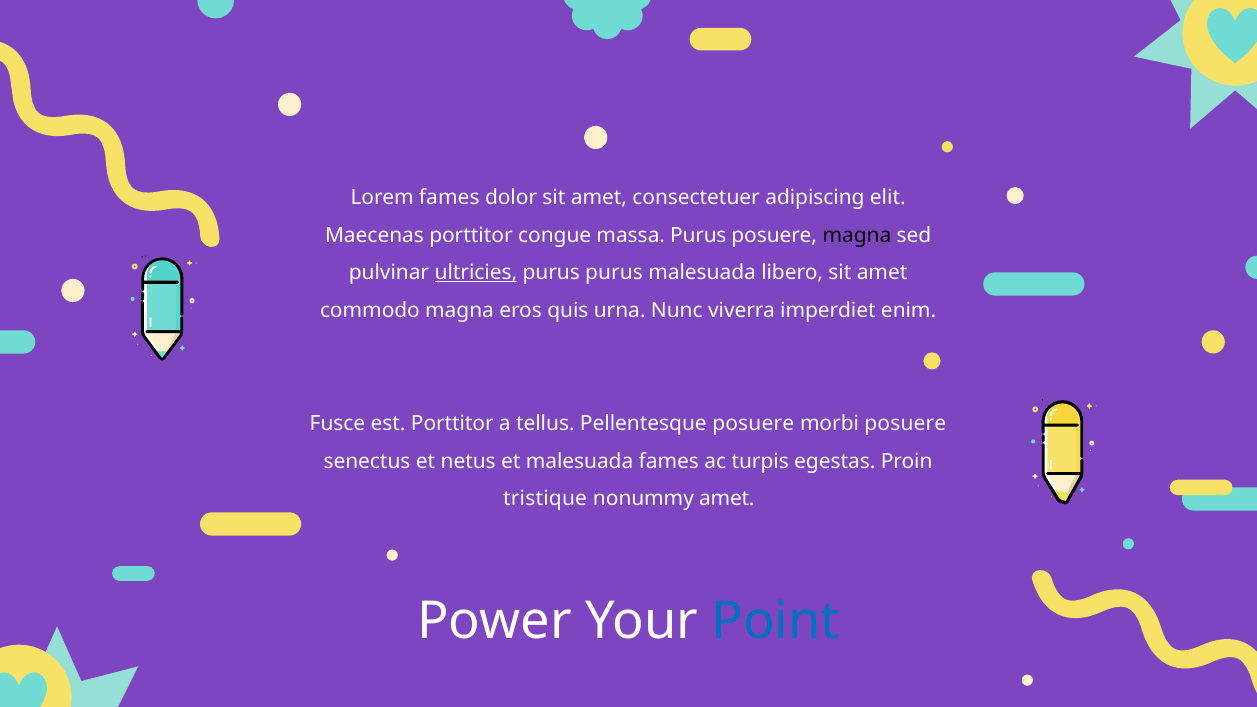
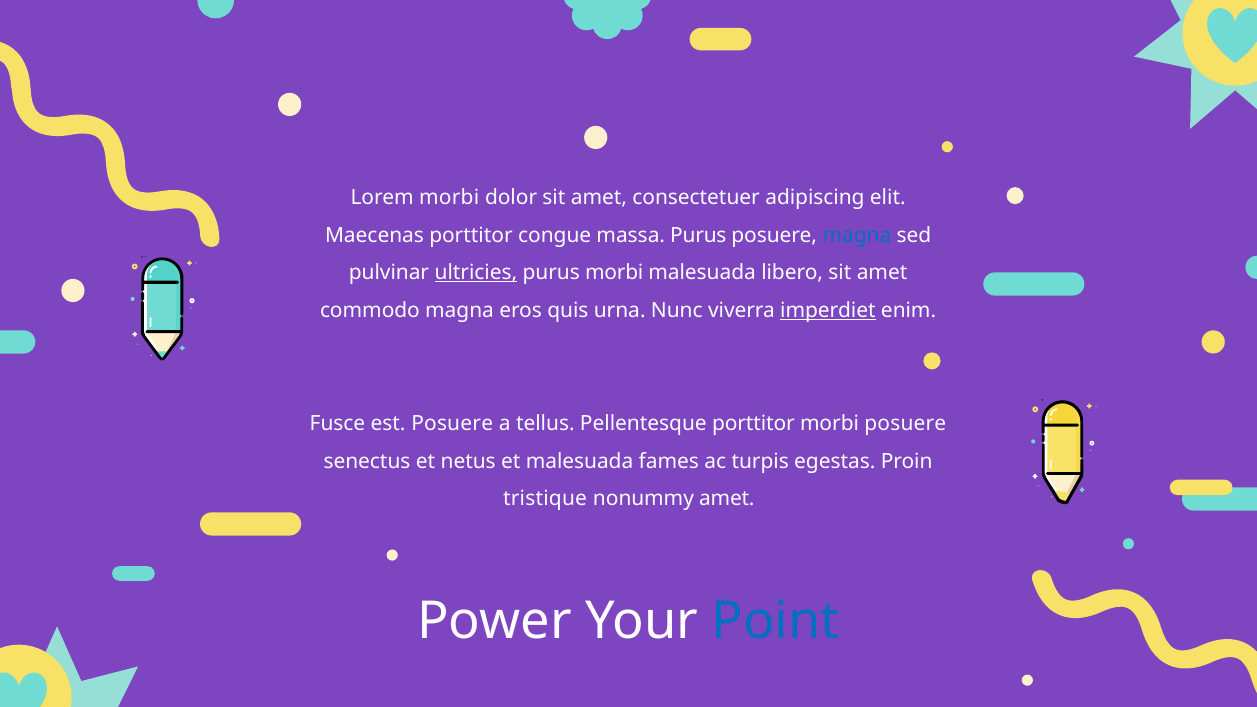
Lorem fames: fames -> morbi (449, 197)
magna colour: black -> blue (857, 235)
purus purus: purus -> morbi (614, 273)
imperdiet underline: none -> present (828, 310)
est Porttitor: Porttitor -> Posuere (452, 423)
Pellentesque posuere: posuere -> porttitor (753, 423)
